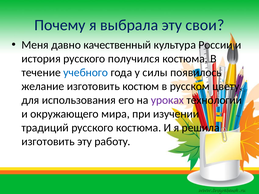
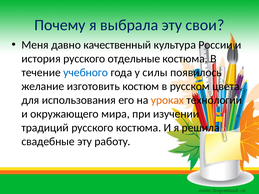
получился: получился -> отдельные (134, 59)
цвету: цвету -> цвета (227, 86)
уроках colour: purple -> orange (167, 100)
изготовить: изготовить -> свадебные (48, 142)
